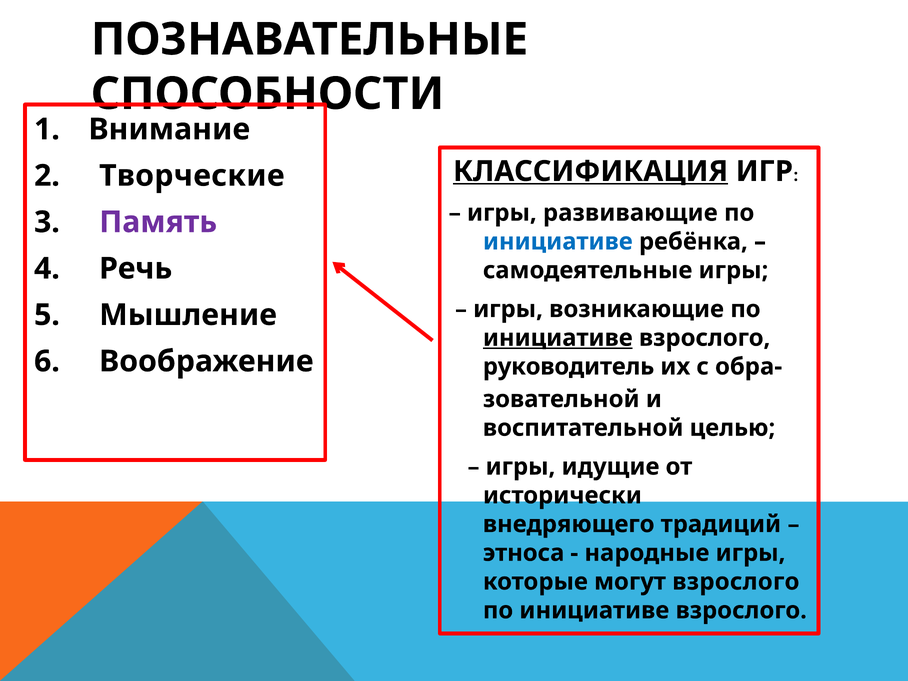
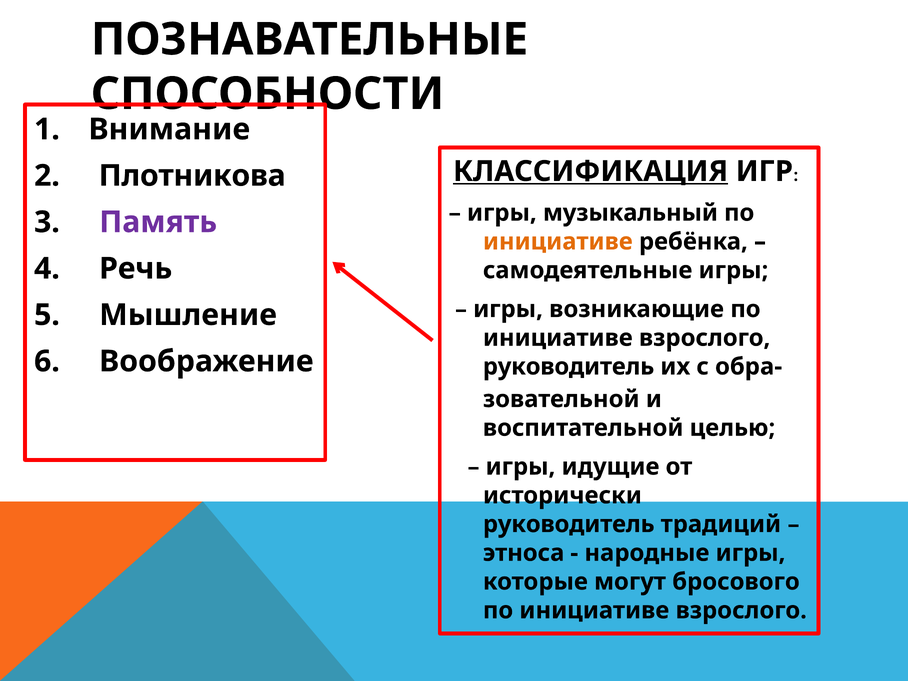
Творческие: Творческие -> Плотникова (192, 176)
развивающие: развивающие -> музыкальный (630, 213)
инициативе colour: blue -> orange (558, 242)
инициативе underline: present -> none (558, 338)
внедряющего: внедряющего -> руководитель (569, 524)
могут взрослого: взрослого -> бросового (736, 582)
